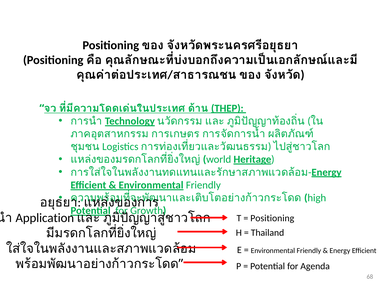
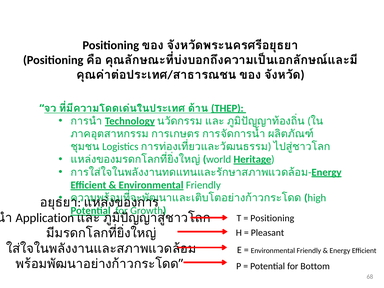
Thailand: Thailand -> Pleasant (267, 233)
Agenda: Agenda -> Bottom (315, 266)
